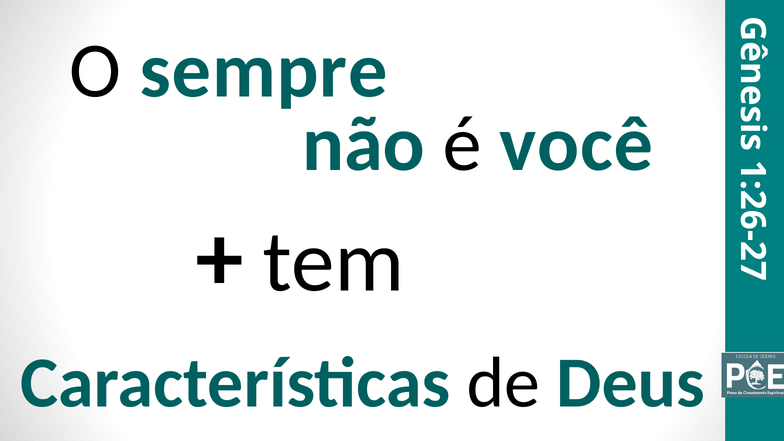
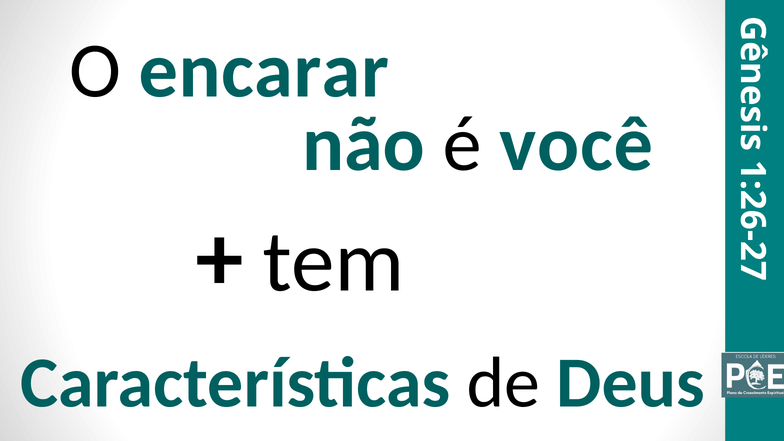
sempre: sempre -> encarar (264, 71)
